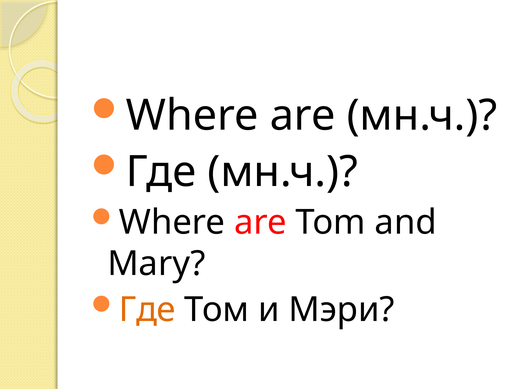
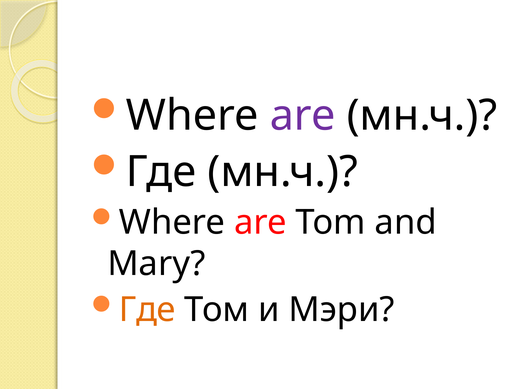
are colour: black -> purple (303, 116)
